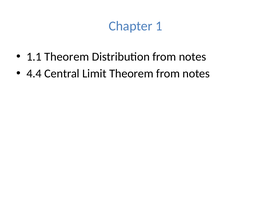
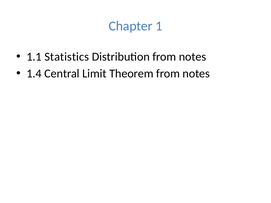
1.1 Theorem: Theorem -> Statistics (67, 57)
4.4: 4.4 -> 1.4 (34, 74)
